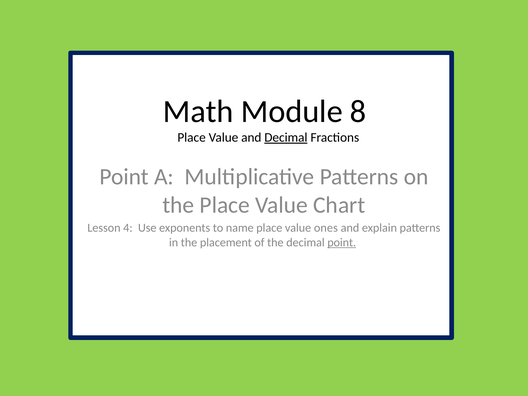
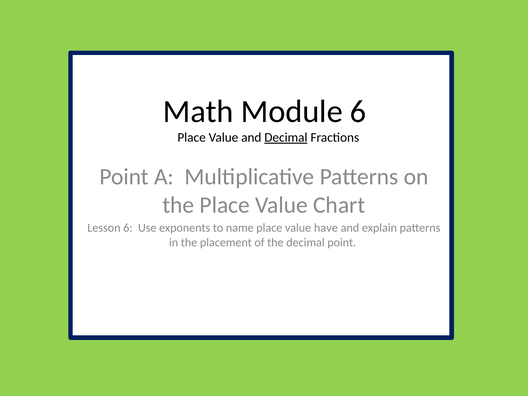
Module 8: 8 -> 6 (358, 112)
Lesson 4: 4 -> 6 (128, 228)
ones: ones -> have (326, 228)
point underline: present -> none (342, 242)
